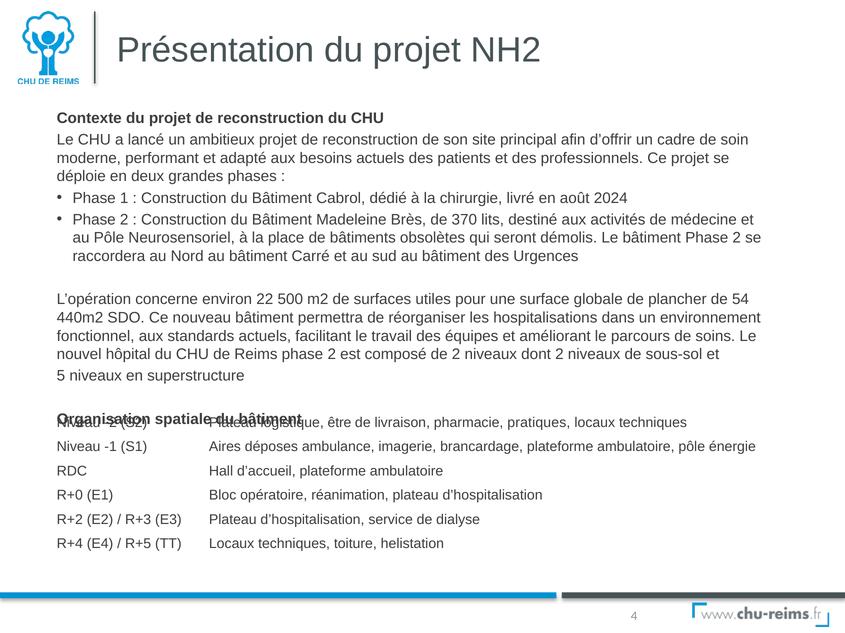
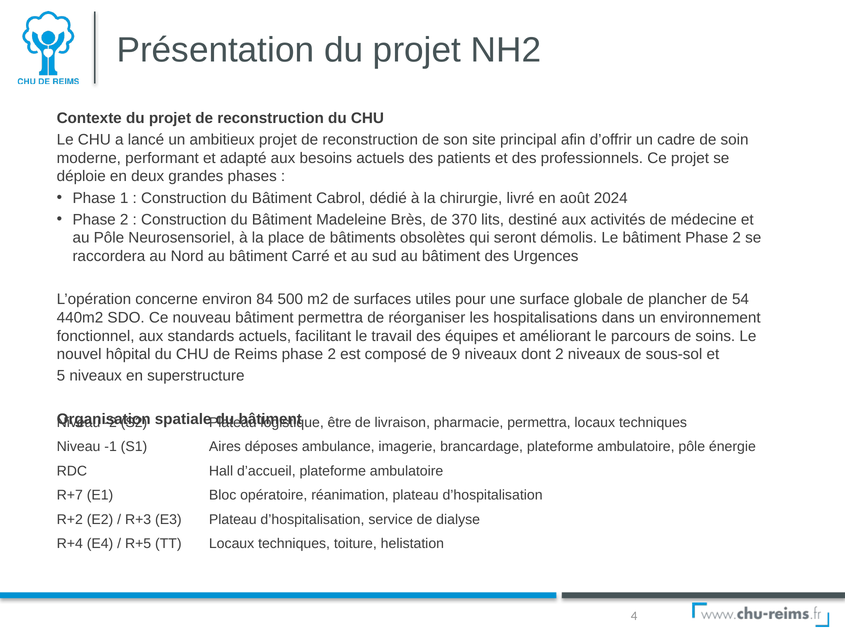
22: 22 -> 84 (265, 300)
de 2: 2 -> 9 (456, 355)
pharmacie pratiques: pratiques -> permettra (539, 423)
R+0: R+0 -> R+7 (70, 496)
